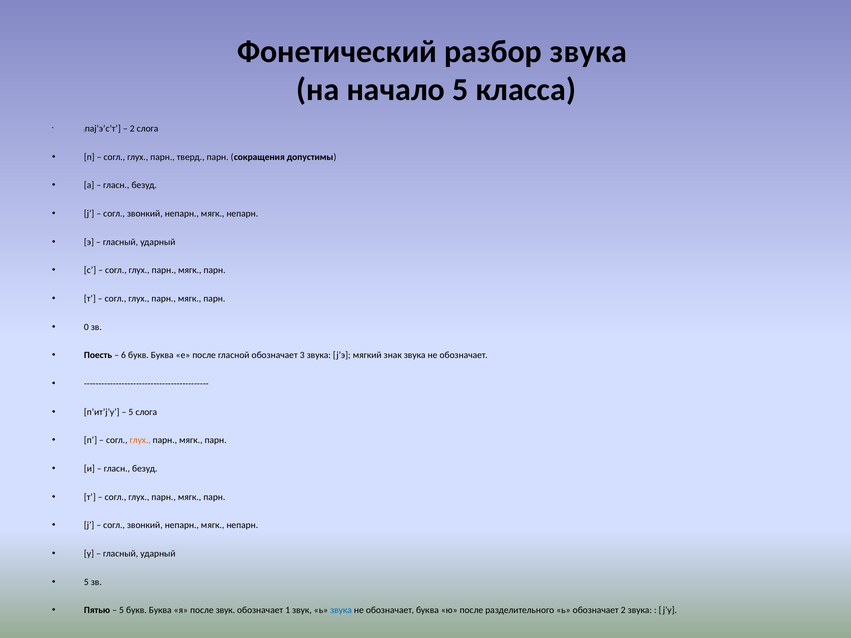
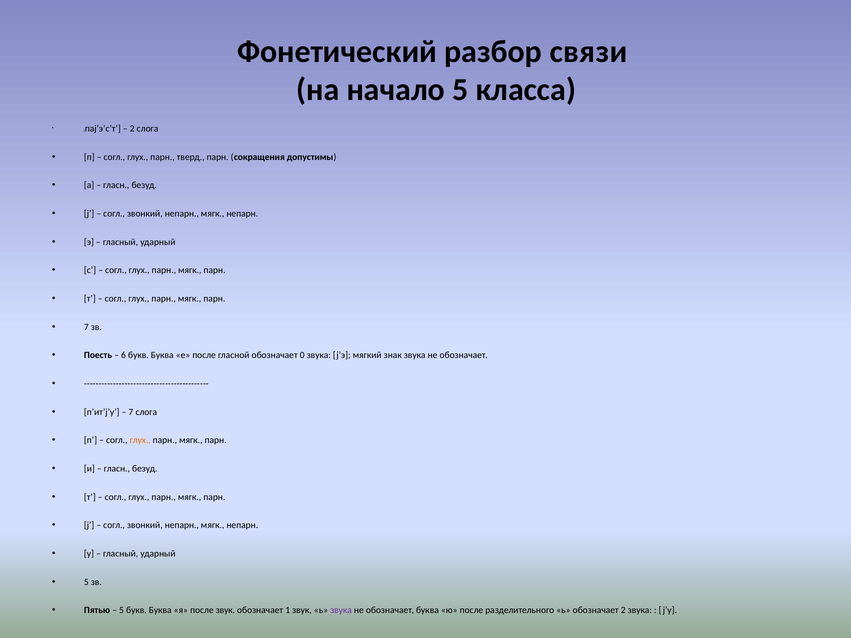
разбор звука: звука -> связи (588, 52)
0: 0 -> 7 (86, 327)
3: 3 -> 0 (302, 355)
5: 5 -> 7 (131, 412)
звука colour: blue -> purple (341, 611)
